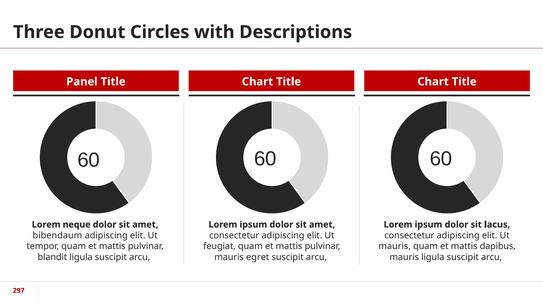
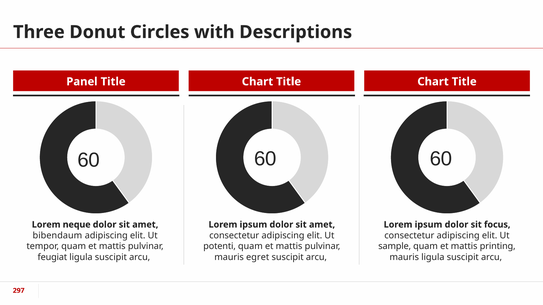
lacus: lacus -> focus (497, 225)
feugiat: feugiat -> potenti (220, 247)
mauris: mauris -> sample (395, 247)
dapibus: dapibus -> printing (498, 247)
blandit: blandit -> feugiat (52, 257)
